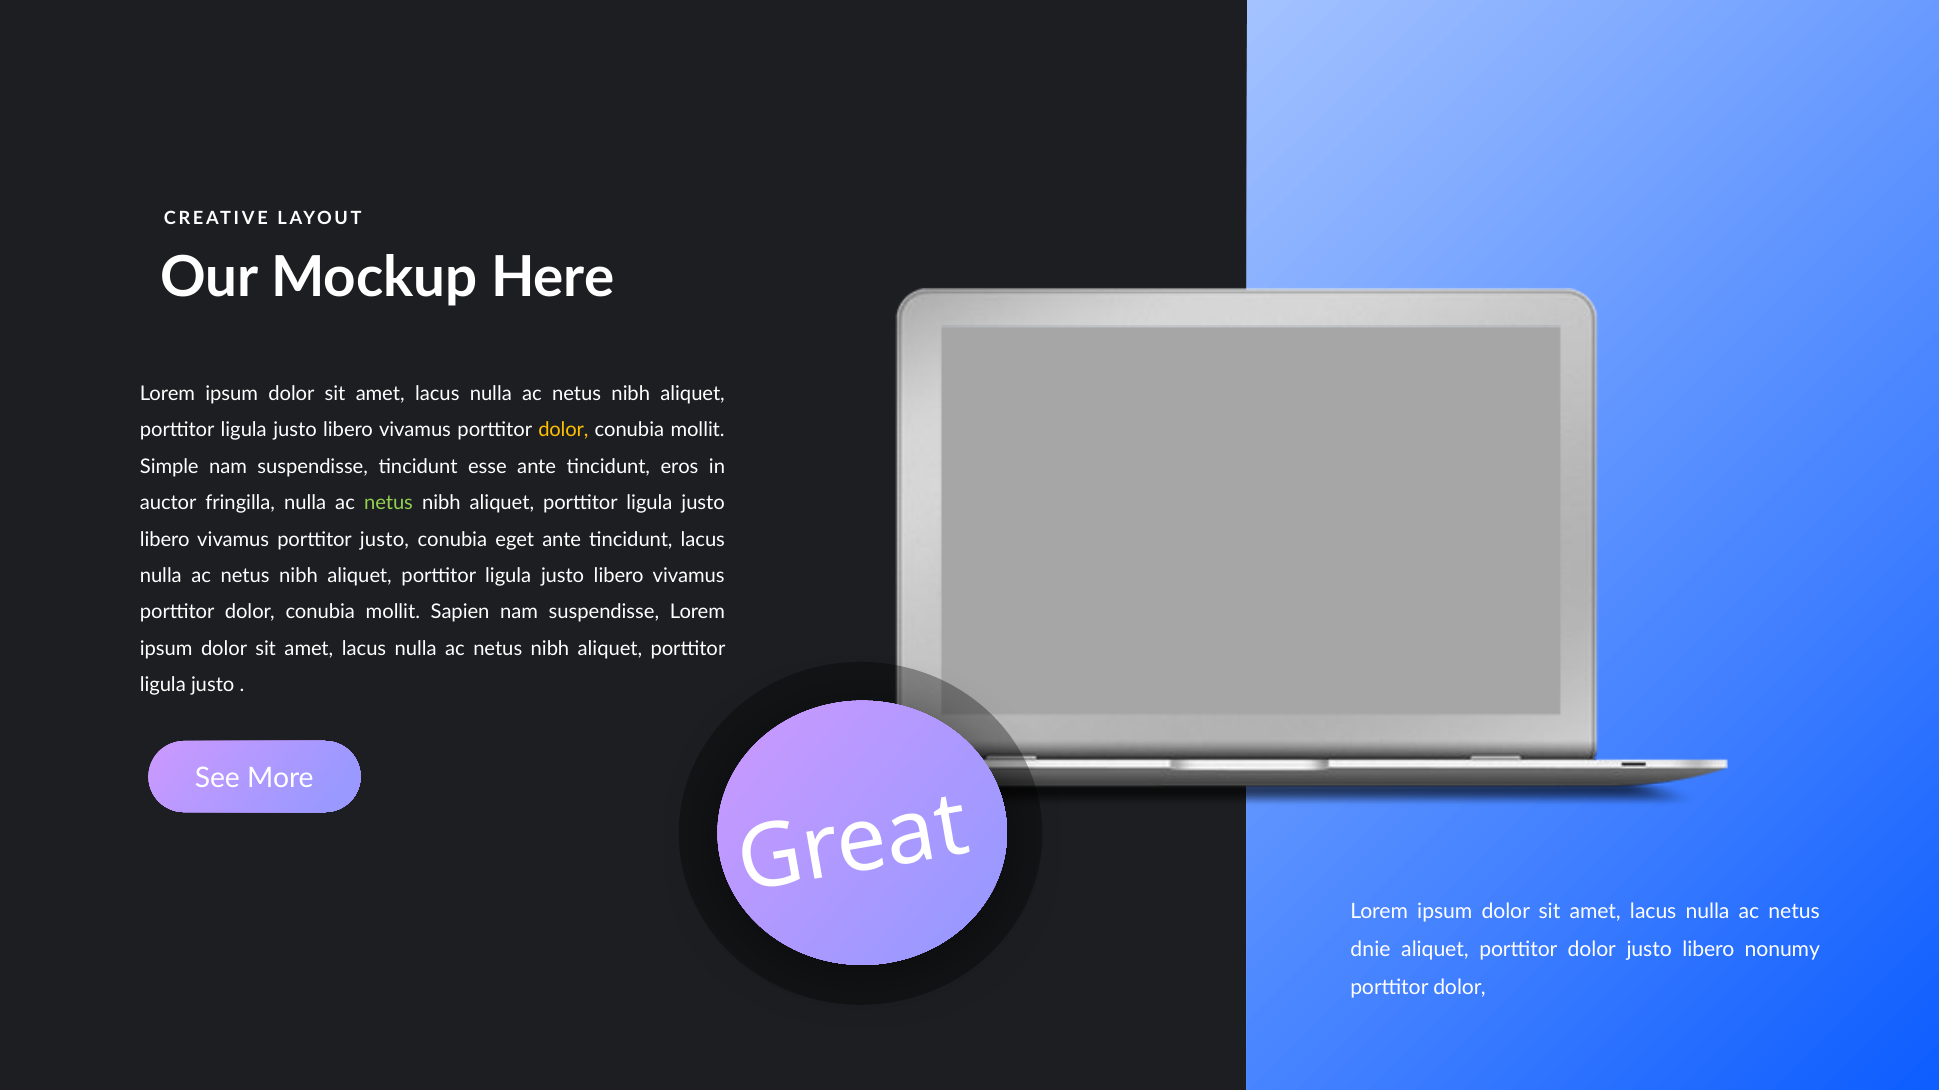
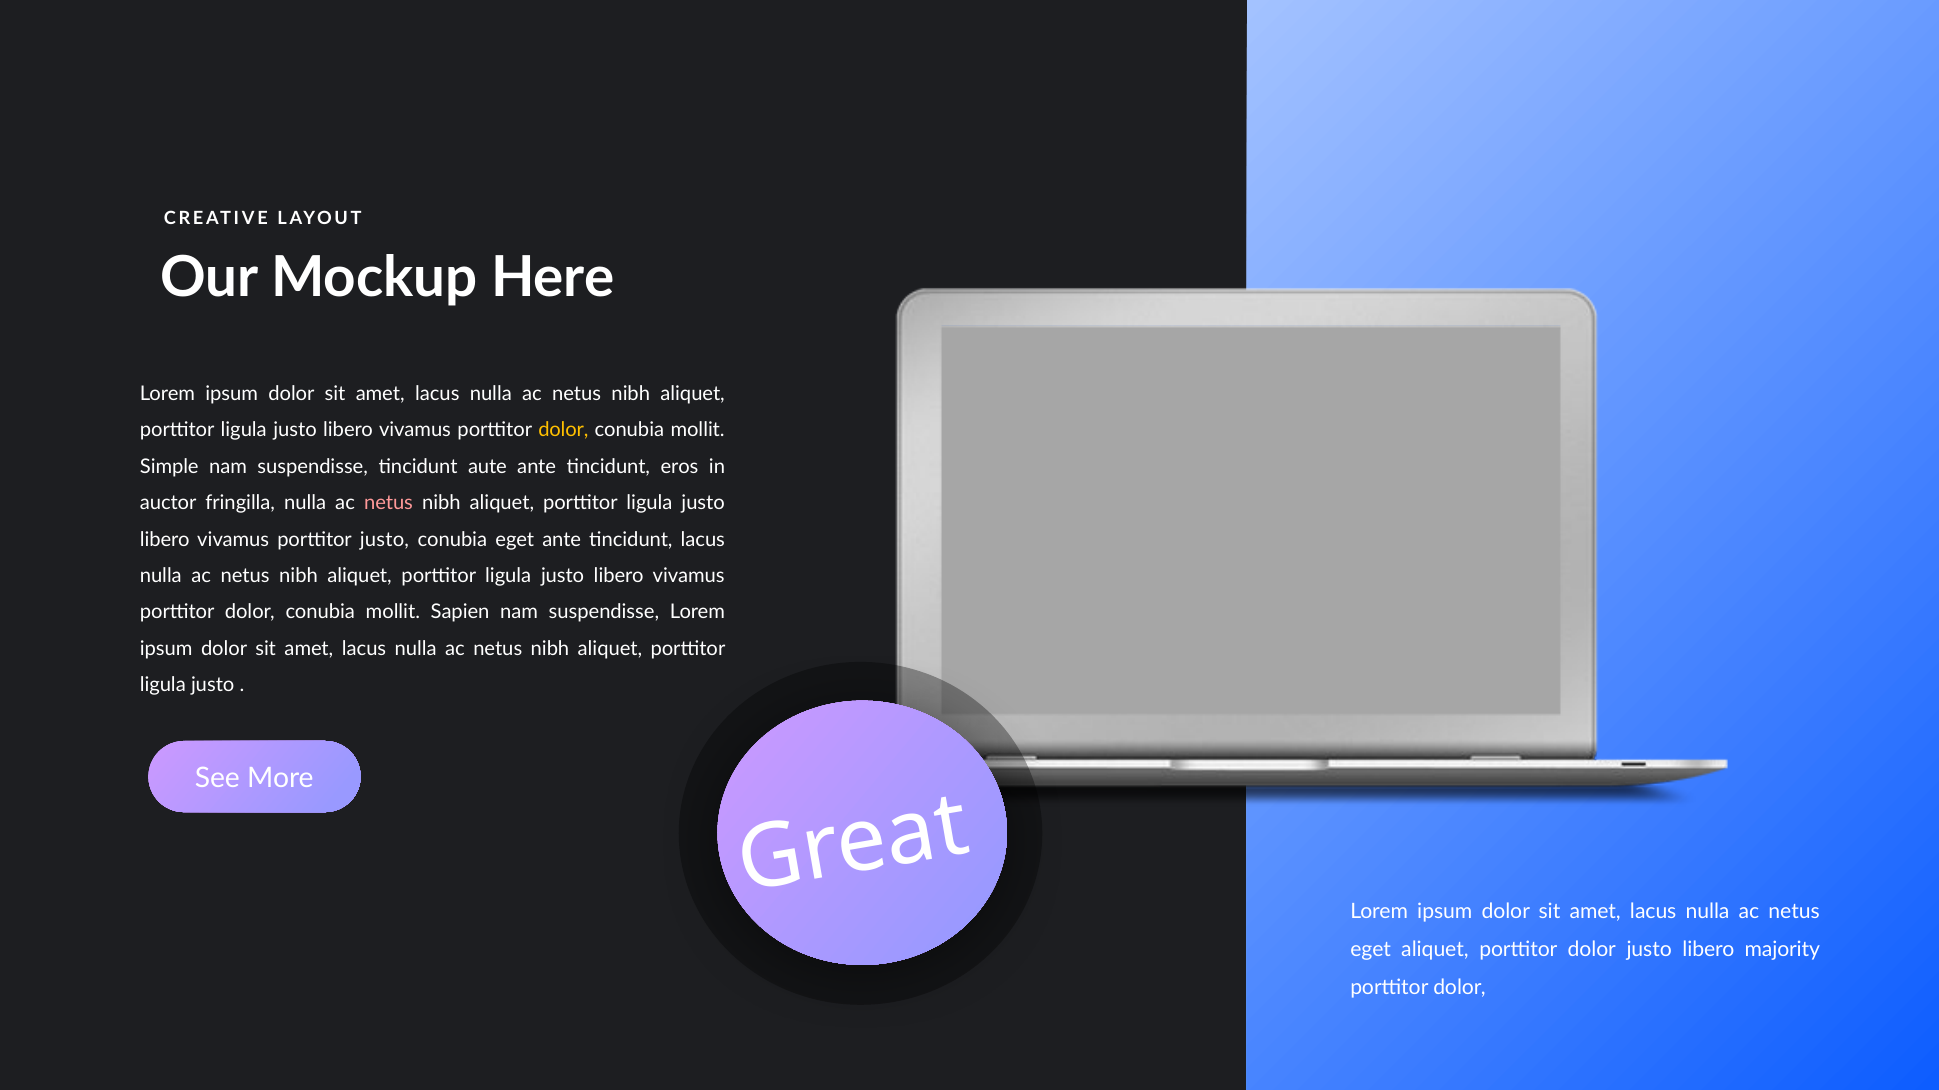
esse: esse -> aute (487, 467)
netus colour: light green -> pink (389, 503)
dnie: dnie -> eget (1371, 950)
nonumy: nonumy -> majority (1782, 950)
